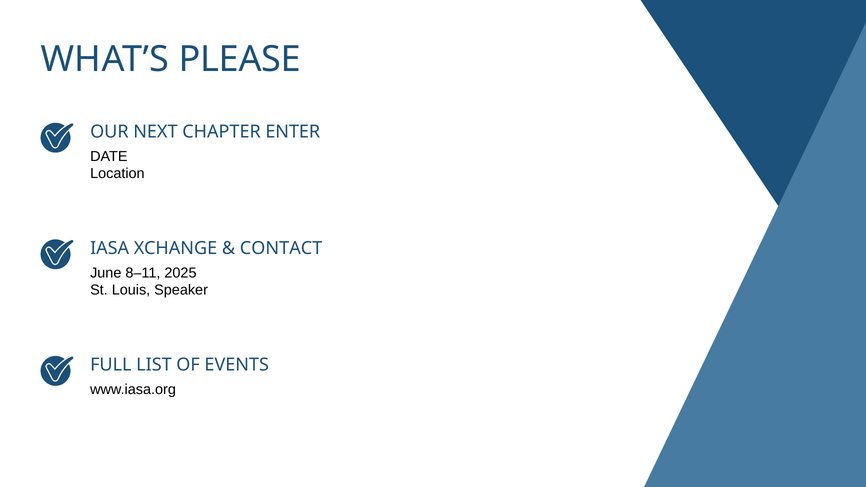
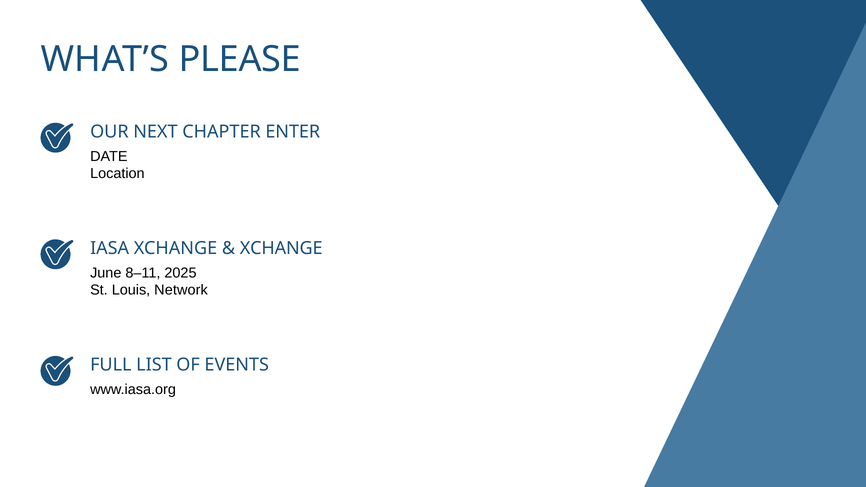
CONTACT: CONTACT -> XCHANGE (281, 248)
Speaker: Speaker -> Network (181, 290)
